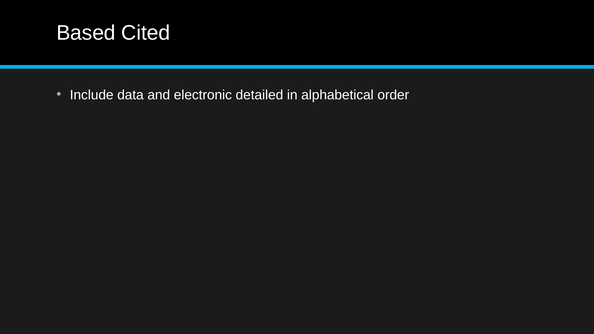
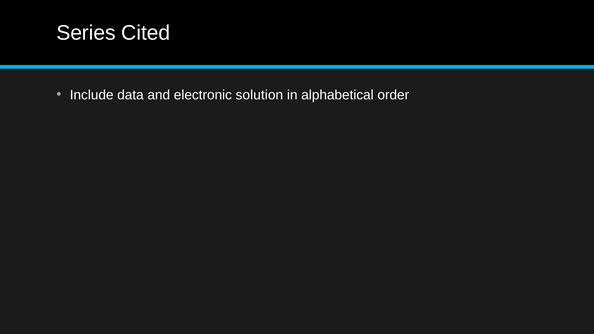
Based: Based -> Series (86, 33)
detailed: detailed -> solution (259, 95)
